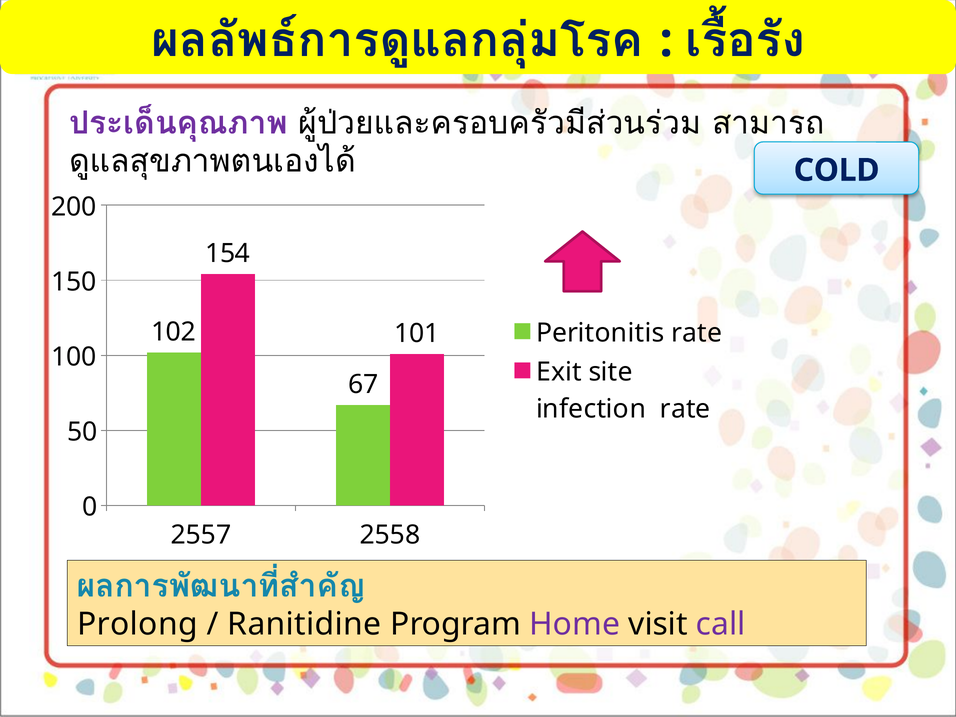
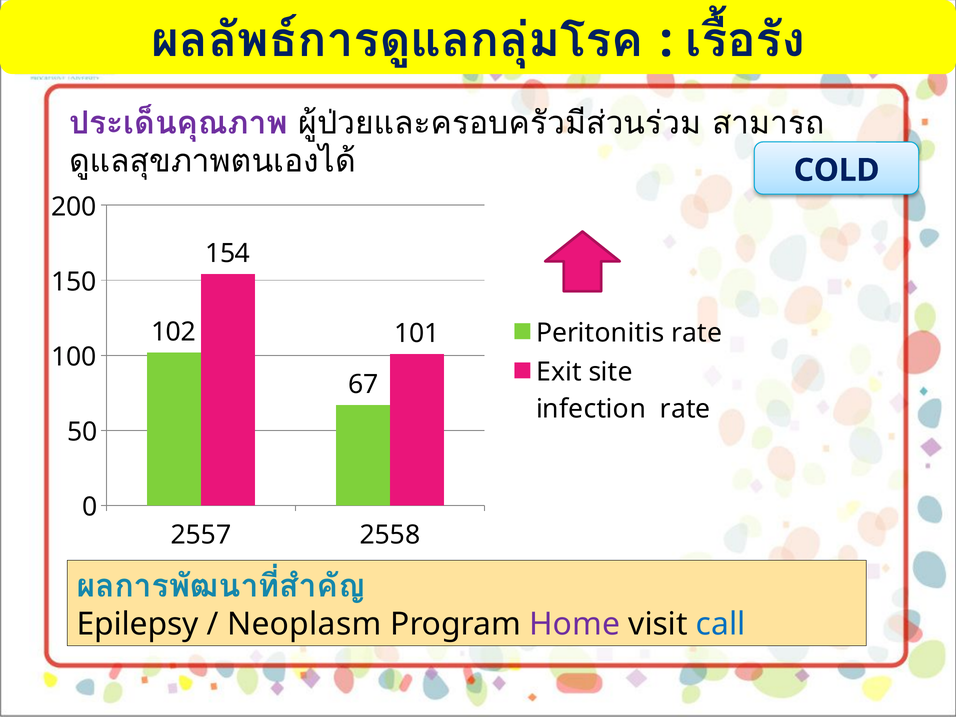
Prolong: Prolong -> Epilepsy (138, 624)
Ranitidine: Ranitidine -> Neoplasm (304, 624)
call colour: purple -> blue (721, 624)
